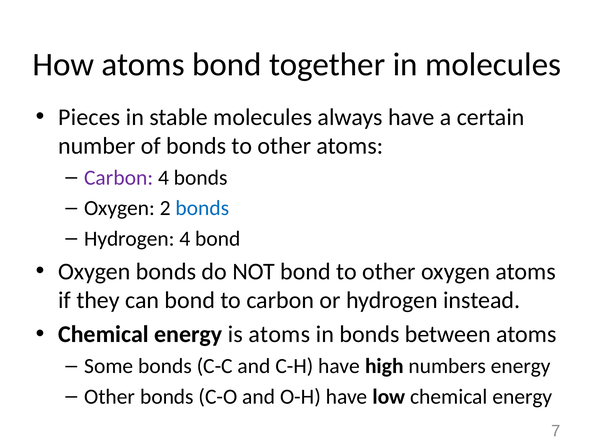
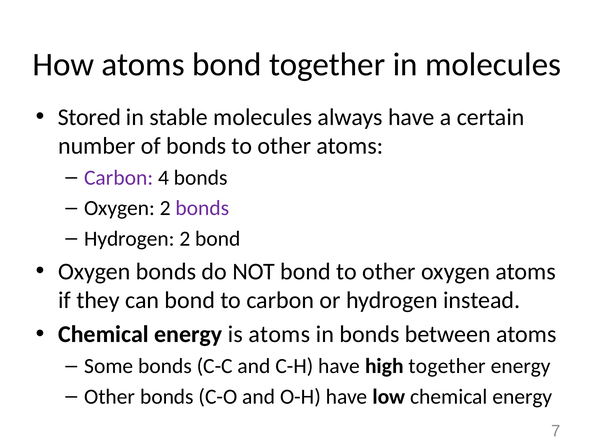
Pieces: Pieces -> Stored (89, 117)
bonds colour: blue -> purple (202, 208)
Hydrogen 4: 4 -> 2 (185, 239)
high numbers: numbers -> together (447, 366)
